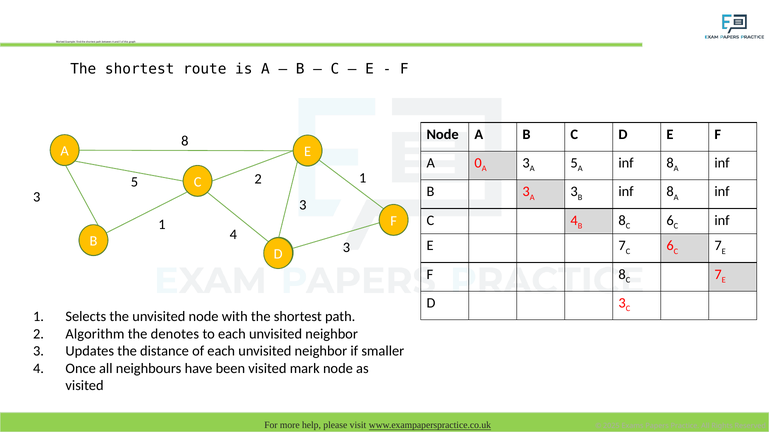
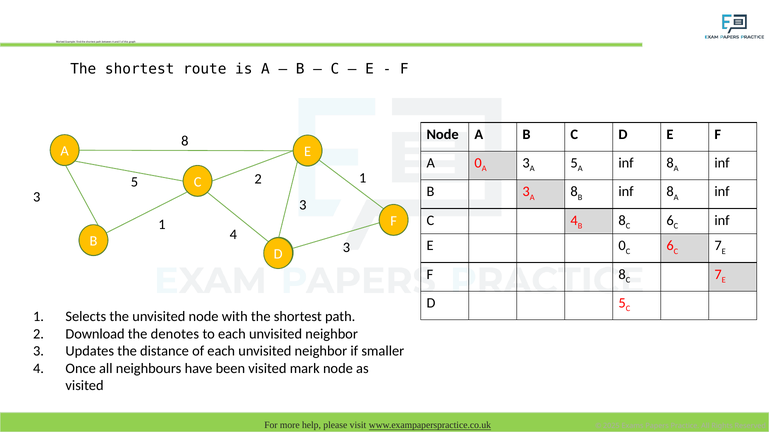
3 A 3: 3 -> 8 (574, 192)
E 7: 7 -> 0 (622, 246)
D 3: 3 -> 5 (622, 303)
Algorithm: Algorithm -> Download (95, 334)
